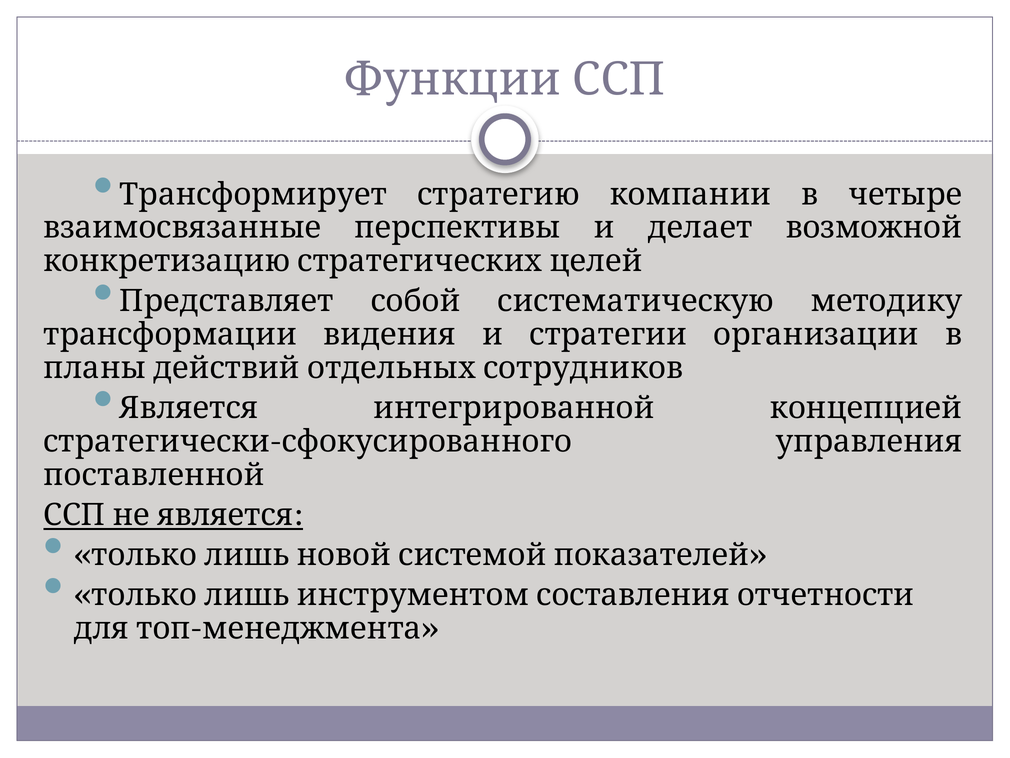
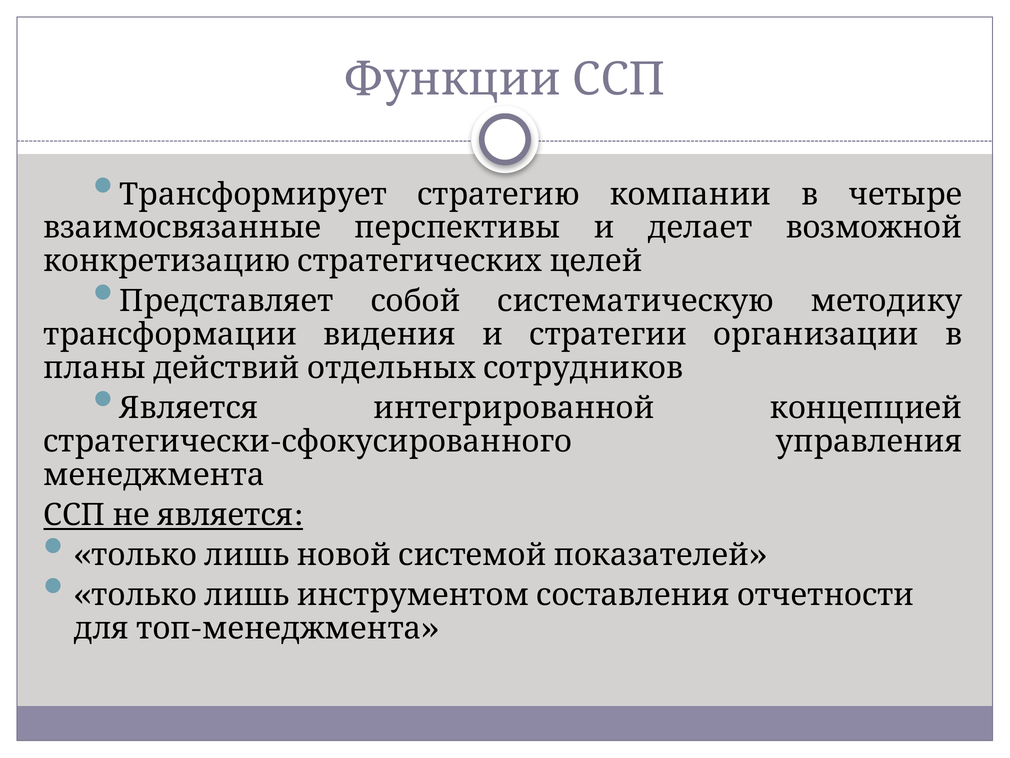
поставленной: поставленной -> менеджмента (154, 474)
